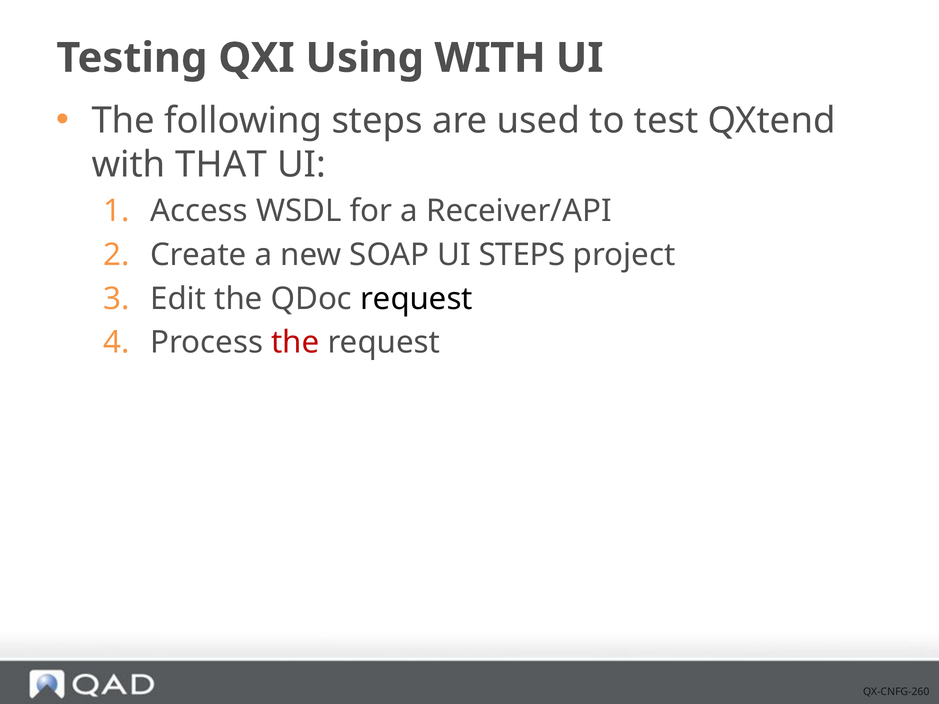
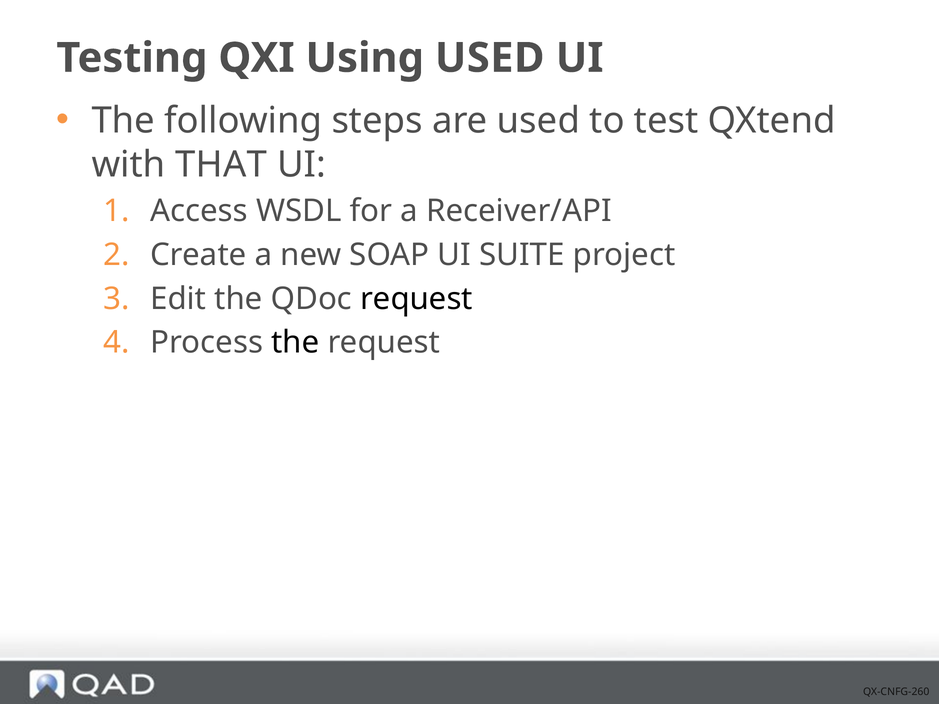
Using WITH: WITH -> USED (490, 58)
UI STEPS: STEPS -> SUITE (522, 255)
the colour: red -> black (295, 343)
